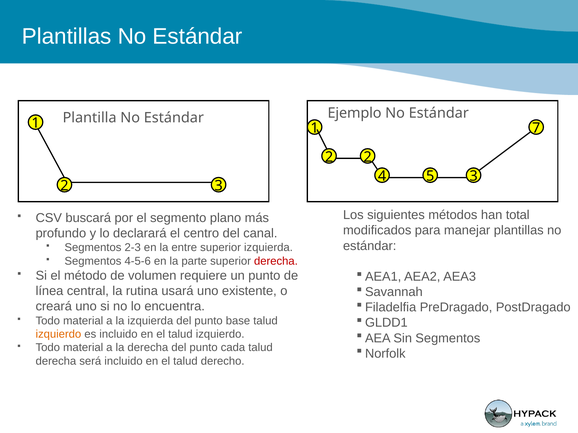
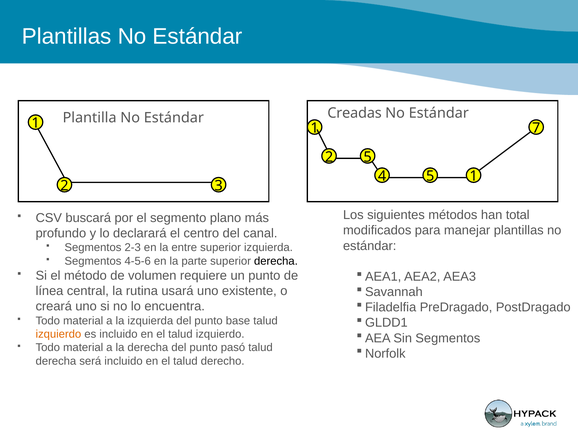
Ejemplo: Ejemplo -> Creadas (355, 113)
2 2: 2 -> 5 (368, 157)
5 3: 3 -> 1 (474, 176)
derecha colour: red -> black (276, 261)
cada: cada -> pasó (233, 348)
